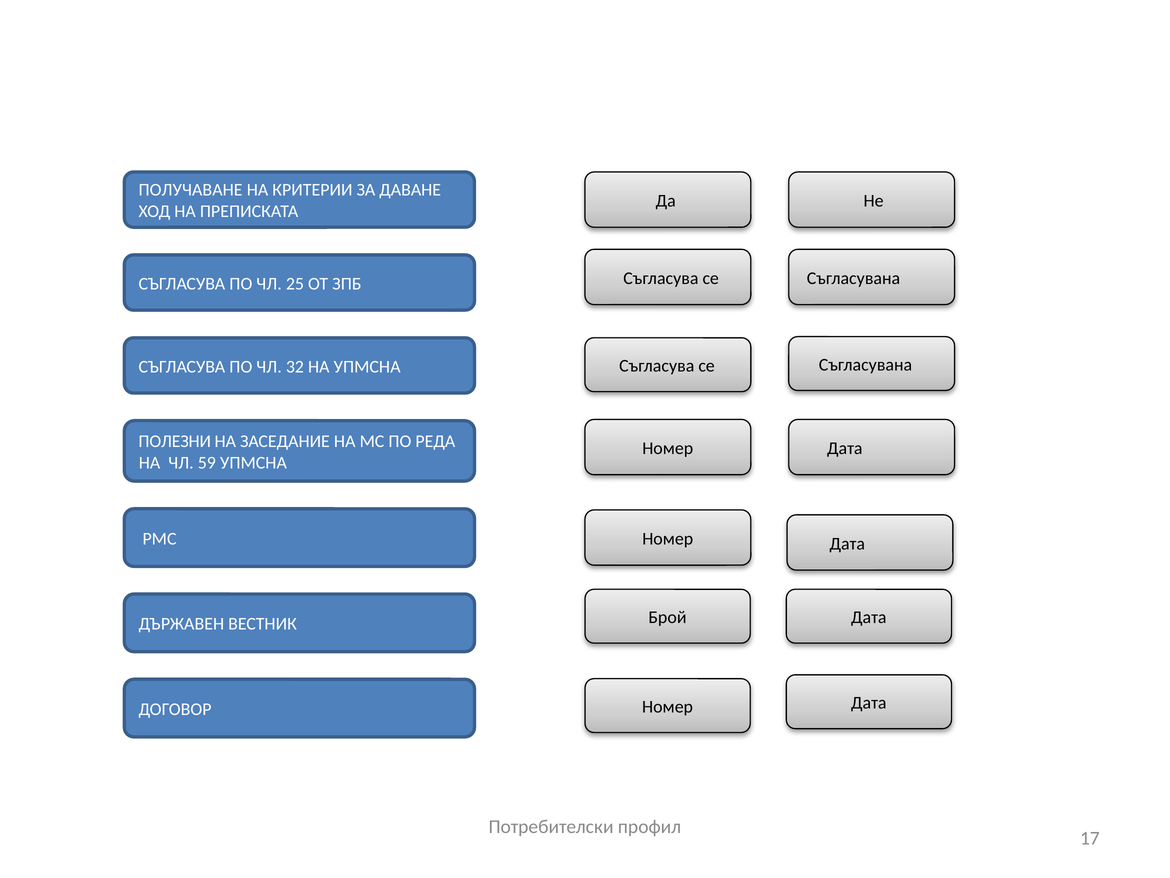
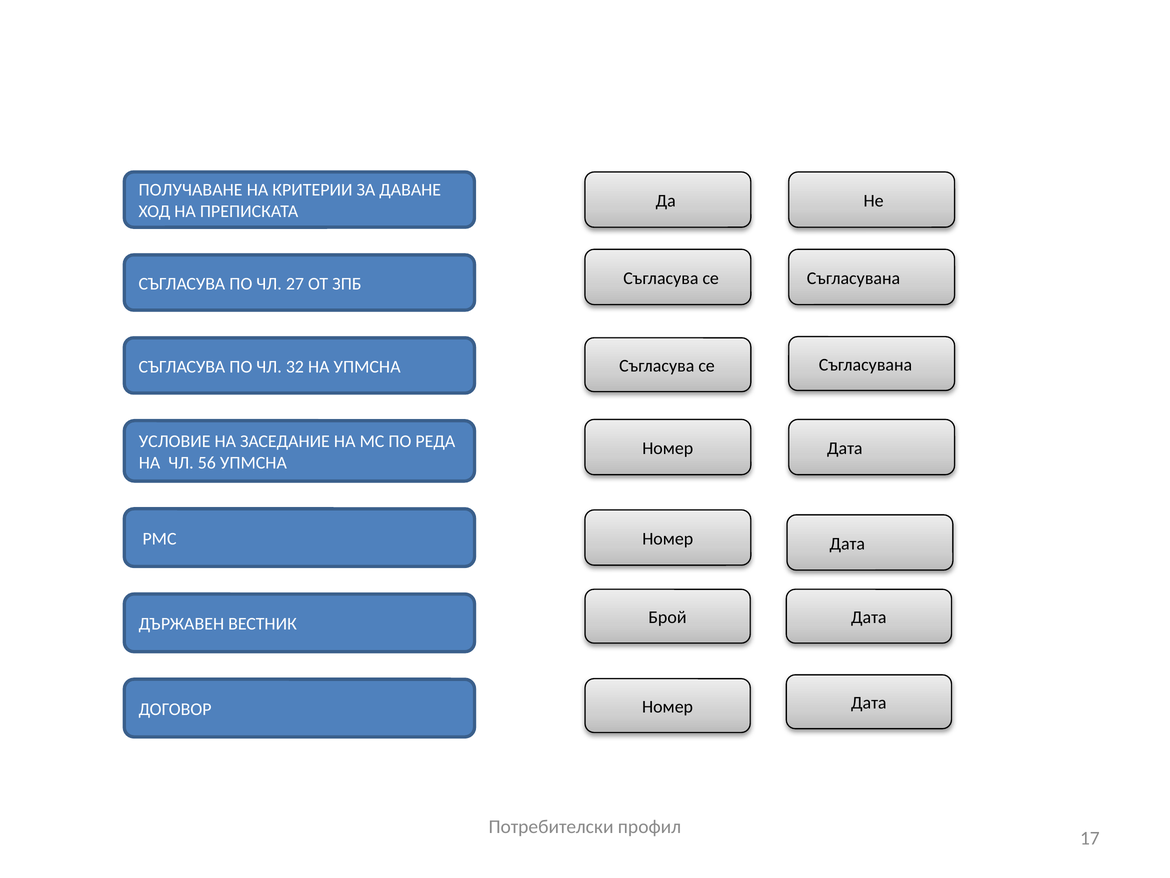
25: 25 -> 27 (295, 284)
ПОЛЕЗНИ: ПОЛЕЗНИ -> УСЛОВИЕ (175, 441)
59: 59 -> 56 (207, 463)
